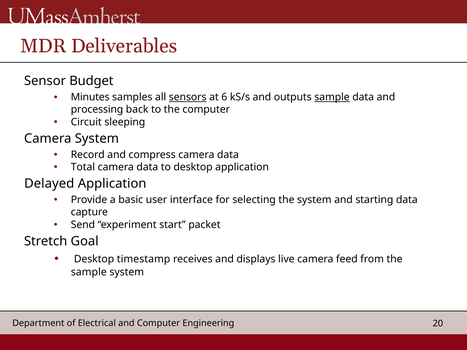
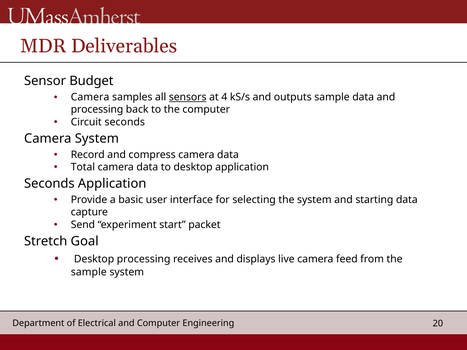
Minutes: Minutes -> Camera (90, 97)
6: 6 -> 4 (224, 97)
sample underline: present -> none (332, 97)
Circuit sleeping: sleeping -> seconds (125, 122)
Delayed: Delayed -> Seconds (49, 184)
Desktop timestamp: timestamp -> processing (144, 259)
